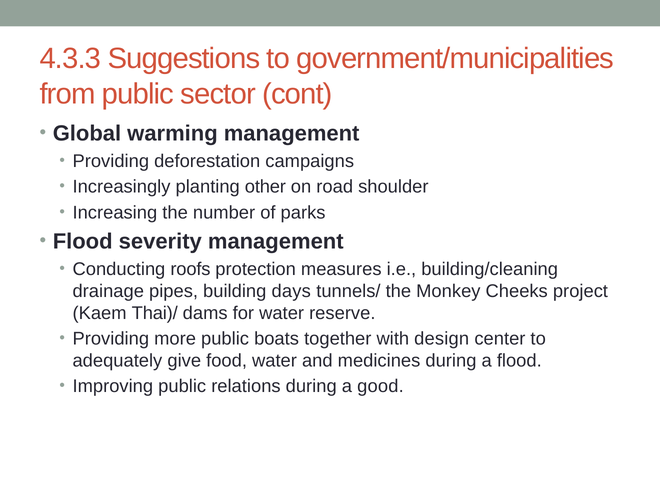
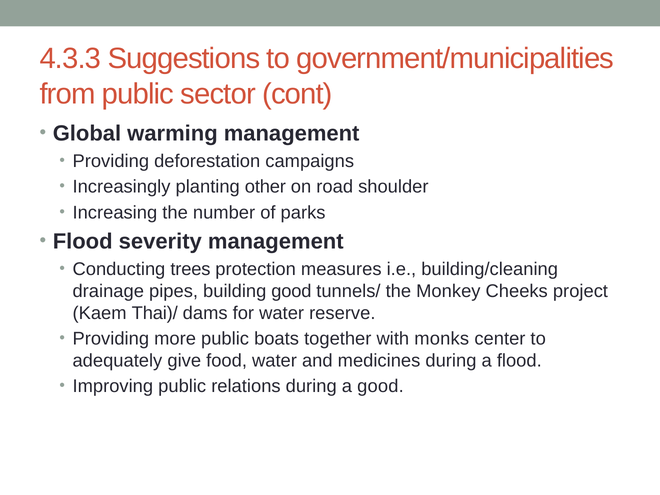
roofs: roofs -> trees (190, 269)
building days: days -> good (291, 291)
design: design -> monks (442, 339)
